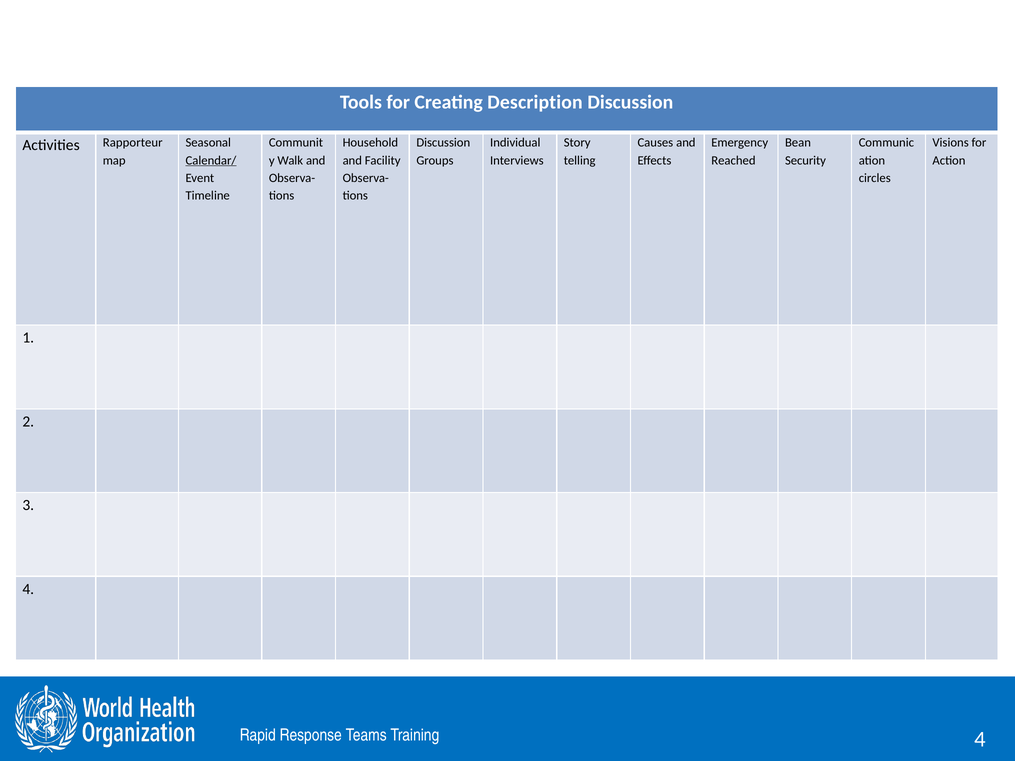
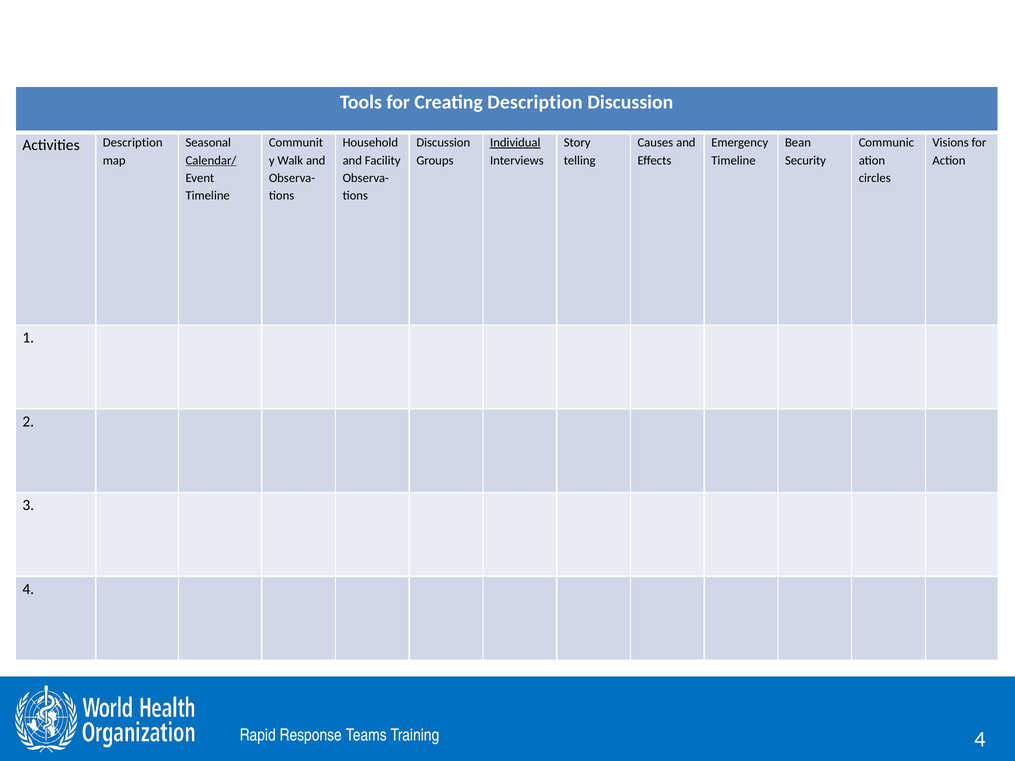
Individual underline: none -> present (515, 143)
Activities Rapporteur: Rapporteur -> Description (133, 143)
Reached: Reached -> Timeline (733, 160)
